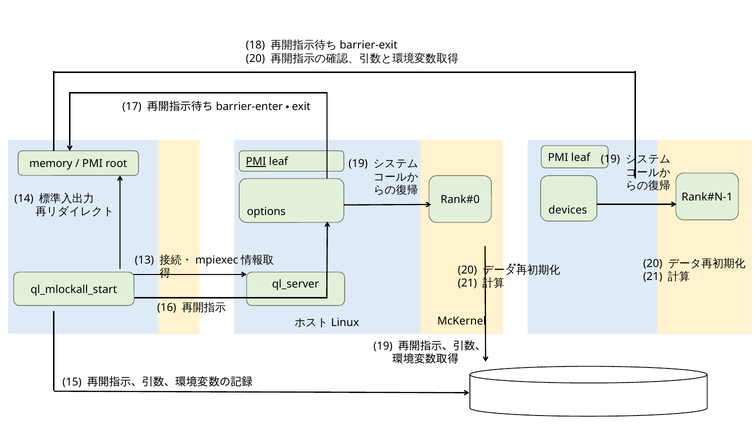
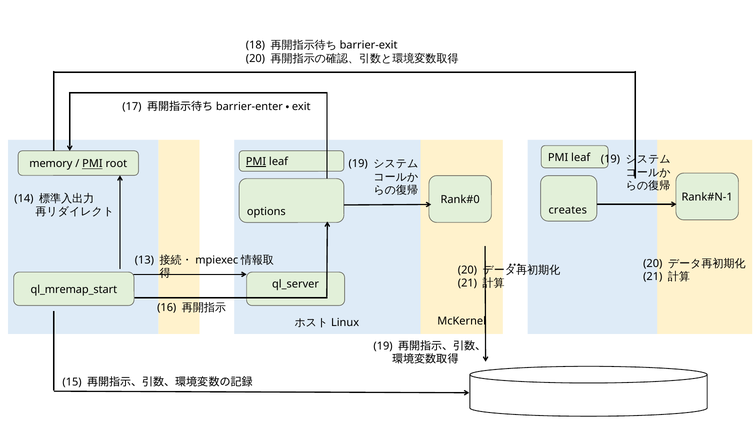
PMI underline: none -> present (92, 164)
devices: devices -> creates (568, 210)
ql_mlockall_start: ql_mlockall_start -> ql_mremap_start (74, 289)
